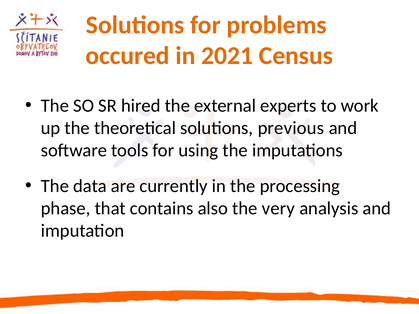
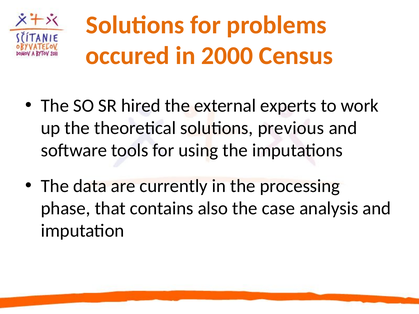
2021: 2021 -> 2000 (227, 56)
very: very -> case (278, 209)
